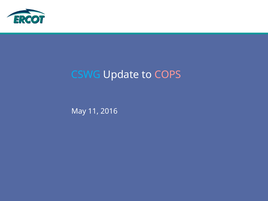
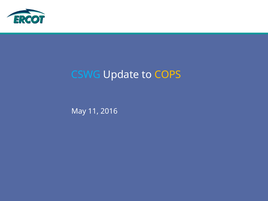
COPS colour: pink -> yellow (168, 75)
